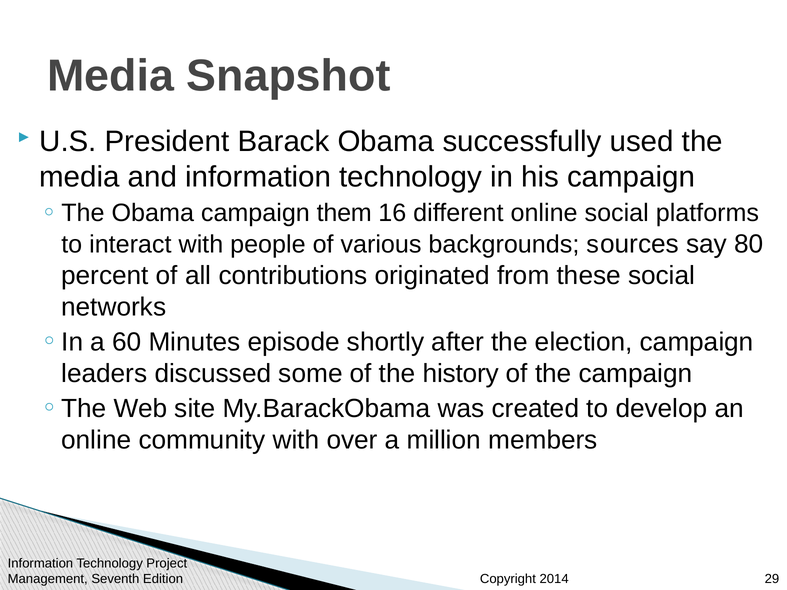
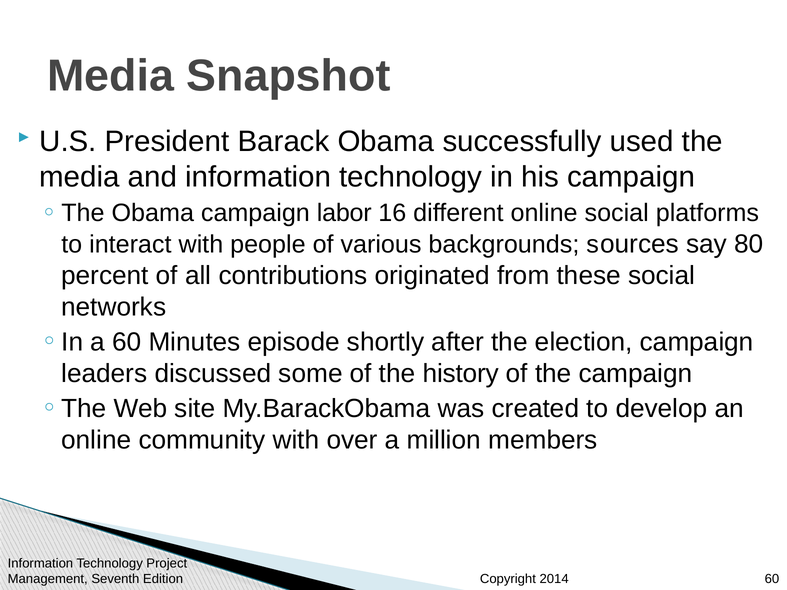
them: them -> labor (344, 213)
Edition 29: 29 -> 60 (772, 579)
